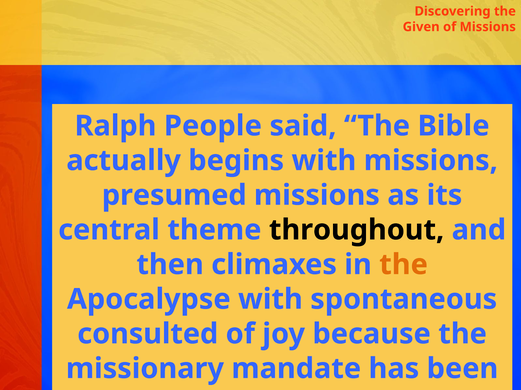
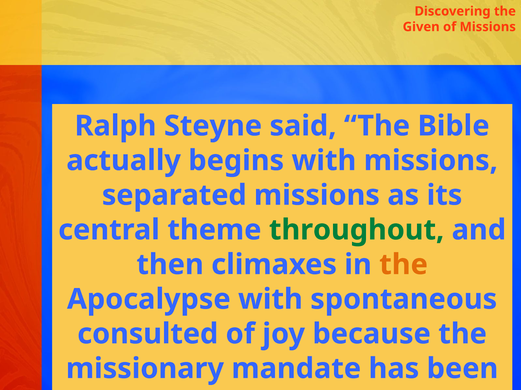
People: People -> Steyne (213, 126)
presumed: presumed -> separated (174, 196)
throughout colour: black -> green (357, 230)
